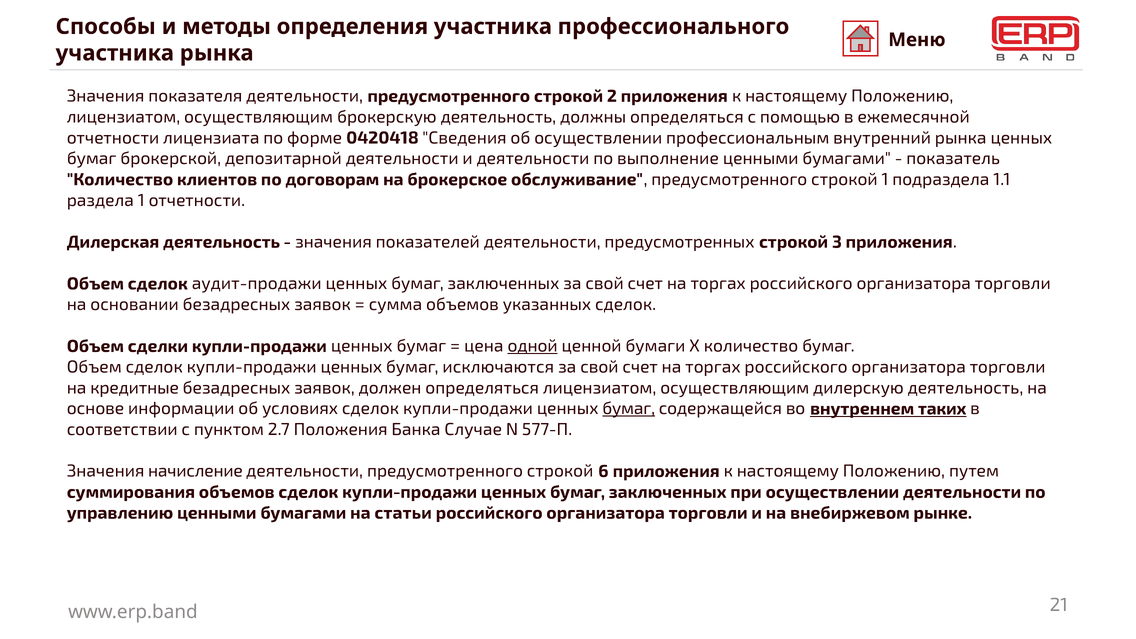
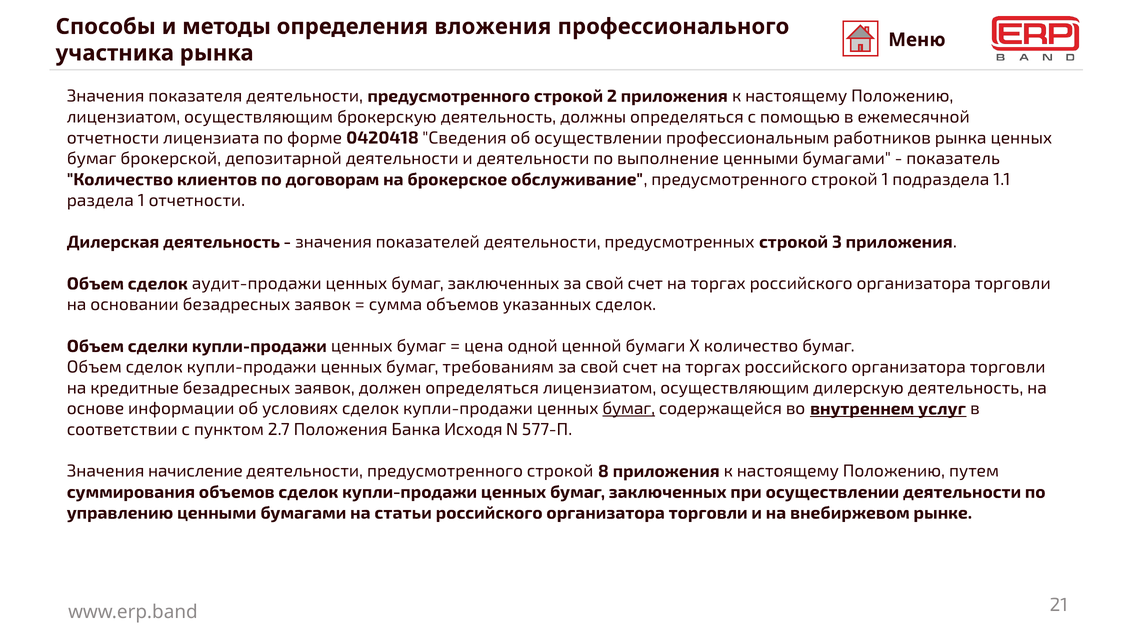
определения участника: участника -> вложения (493, 27)
внутренний: внутренний -> работников (882, 138)
одной underline: present -> none (533, 346)
исключаются: исключаются -> требованиям (498, 367)
таких: таких -> услуг (942, 409)
Случае: Случае -> Исходя (473, 430)
6: 6 -> 8 (603, 471)
